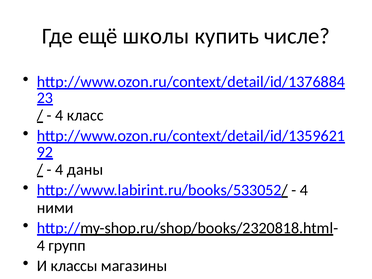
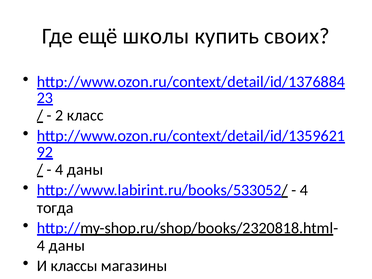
числе: числе -> своих (297, 36)
4: 4 -> 2 (59, 115)
ними: ними -> тогда (55, 208)
групп: групп -> даны (67, 246)
